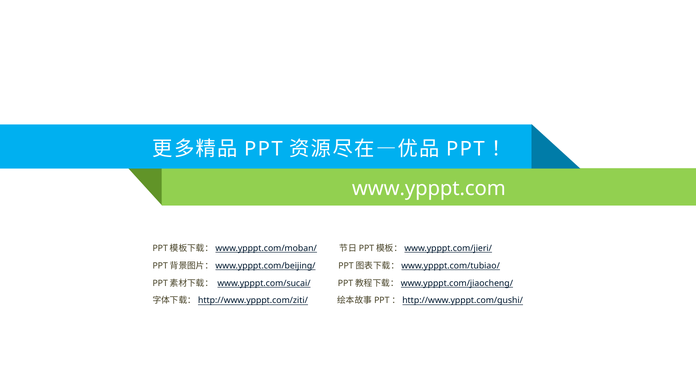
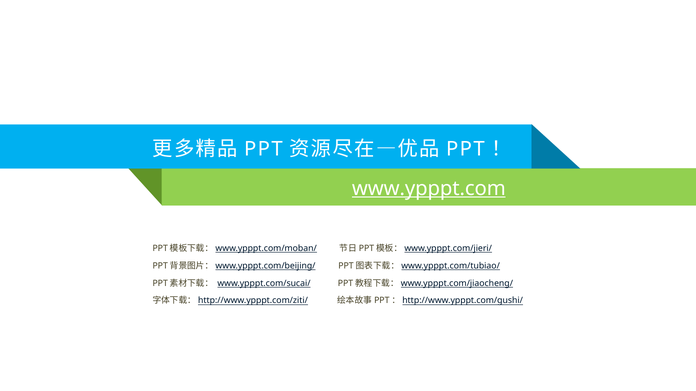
www.ypppt.com underline: none -> present (429, 189)
